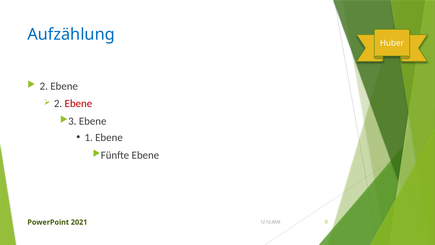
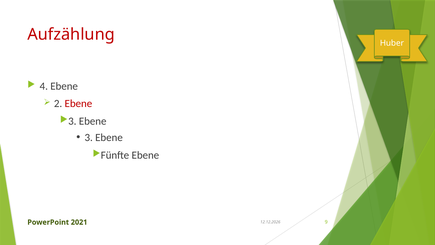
Aufzählung colour: blue -> red (71, 34)
2: 2 -> 4 (44, 86)
1: 1 -> 3 (89, 137)
